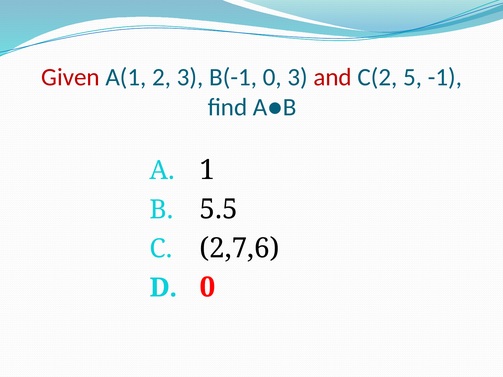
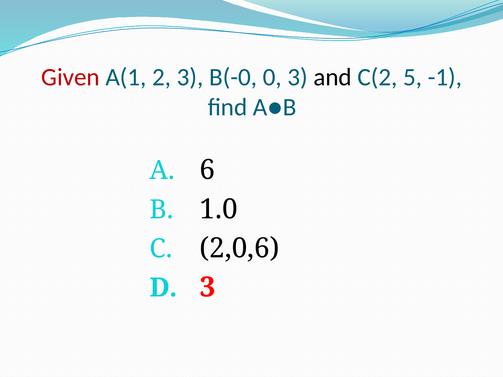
B(-1: B(-1 -> B(-0 (233, 77)
and colour: red -> black (333, 77)
1: 1 -> 6 (207, 170)
5.5: 5.5 -> 1.0 (219, 209)
2,7,6: 2,7,6 -> 2,0,6 (240, 248)
0: 0 -> 3 (207, 287)
